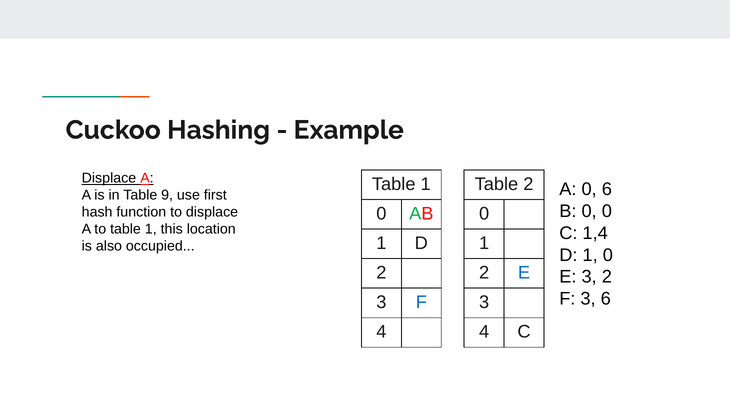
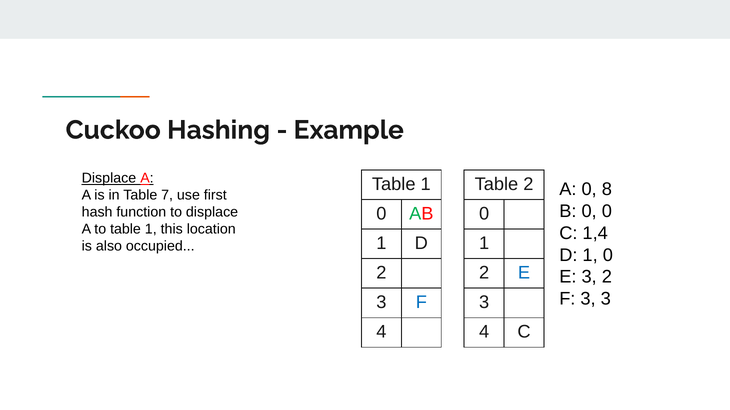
0 6: 6 -> 8 (607, 190)
9: 9 -> 7 (167, 196)
3 6: 6 -> 3 (606, 299)
